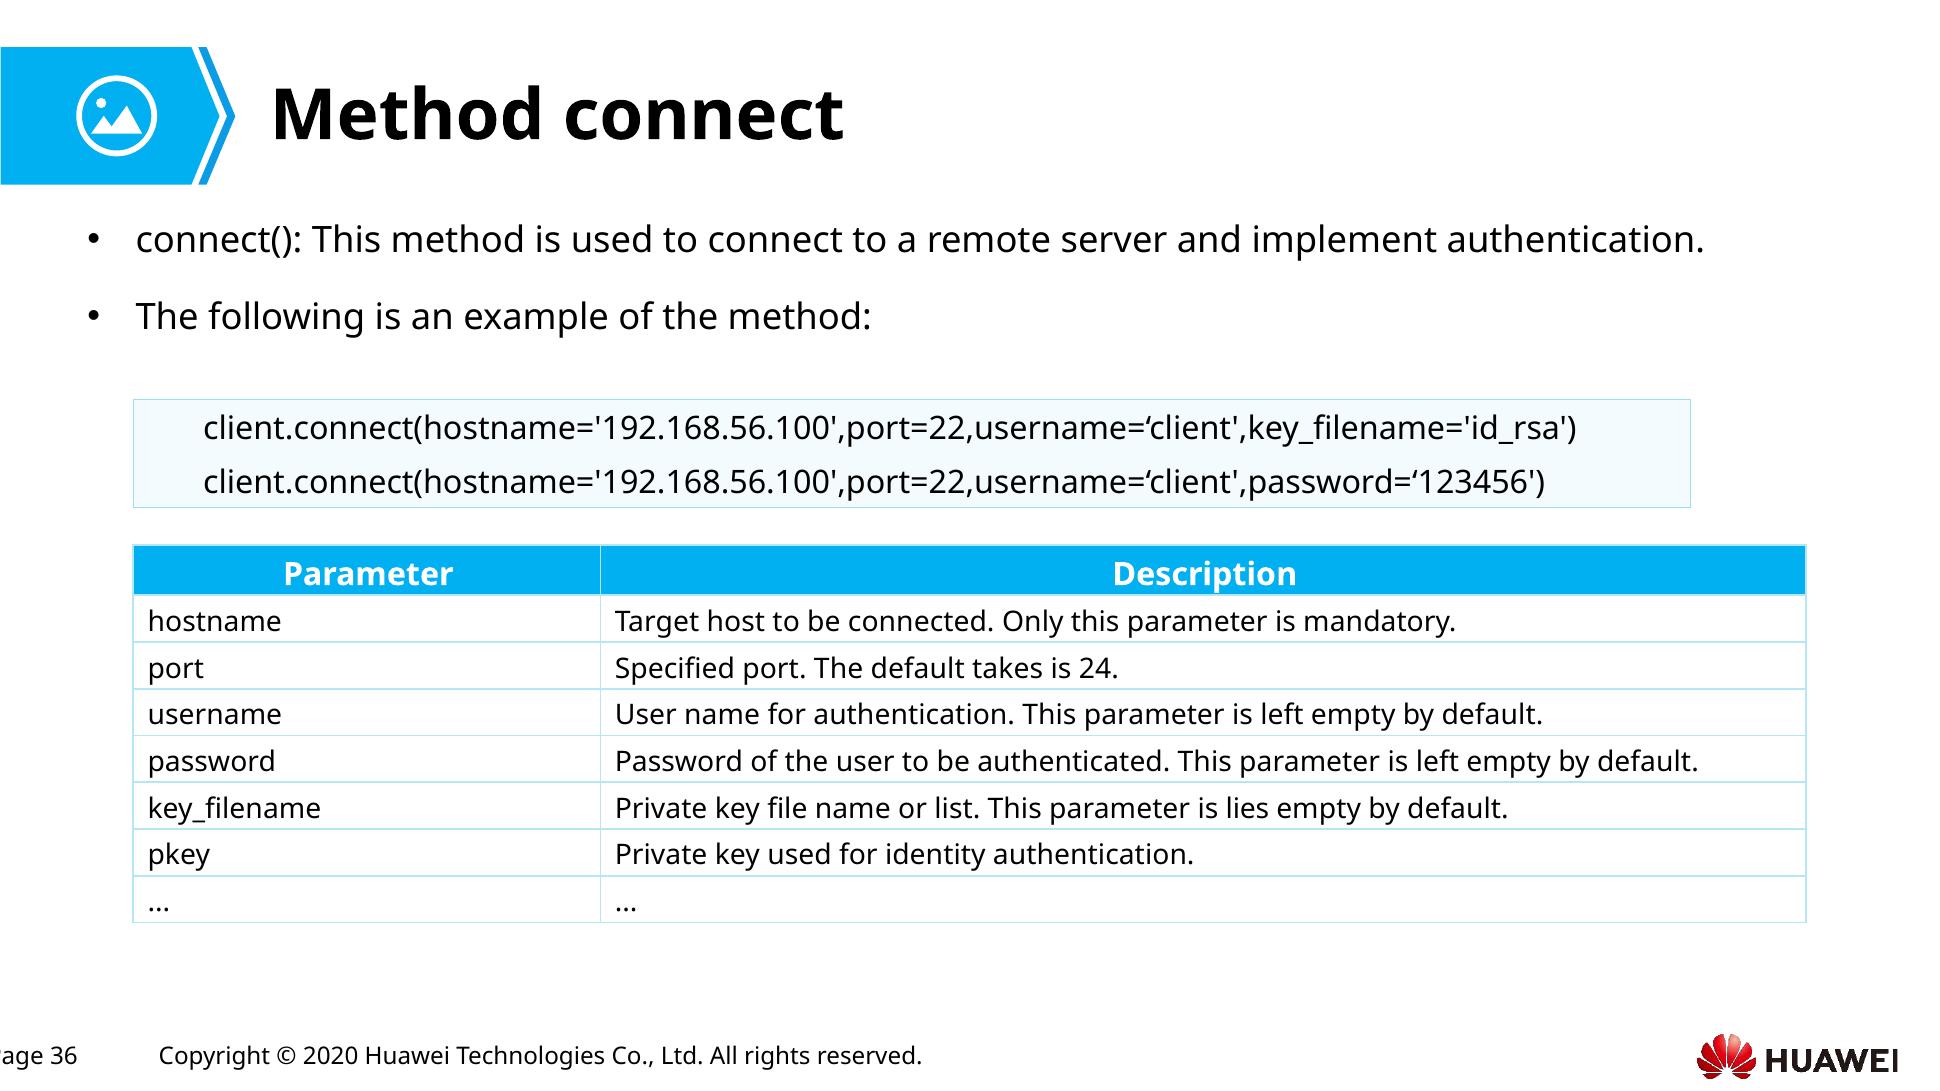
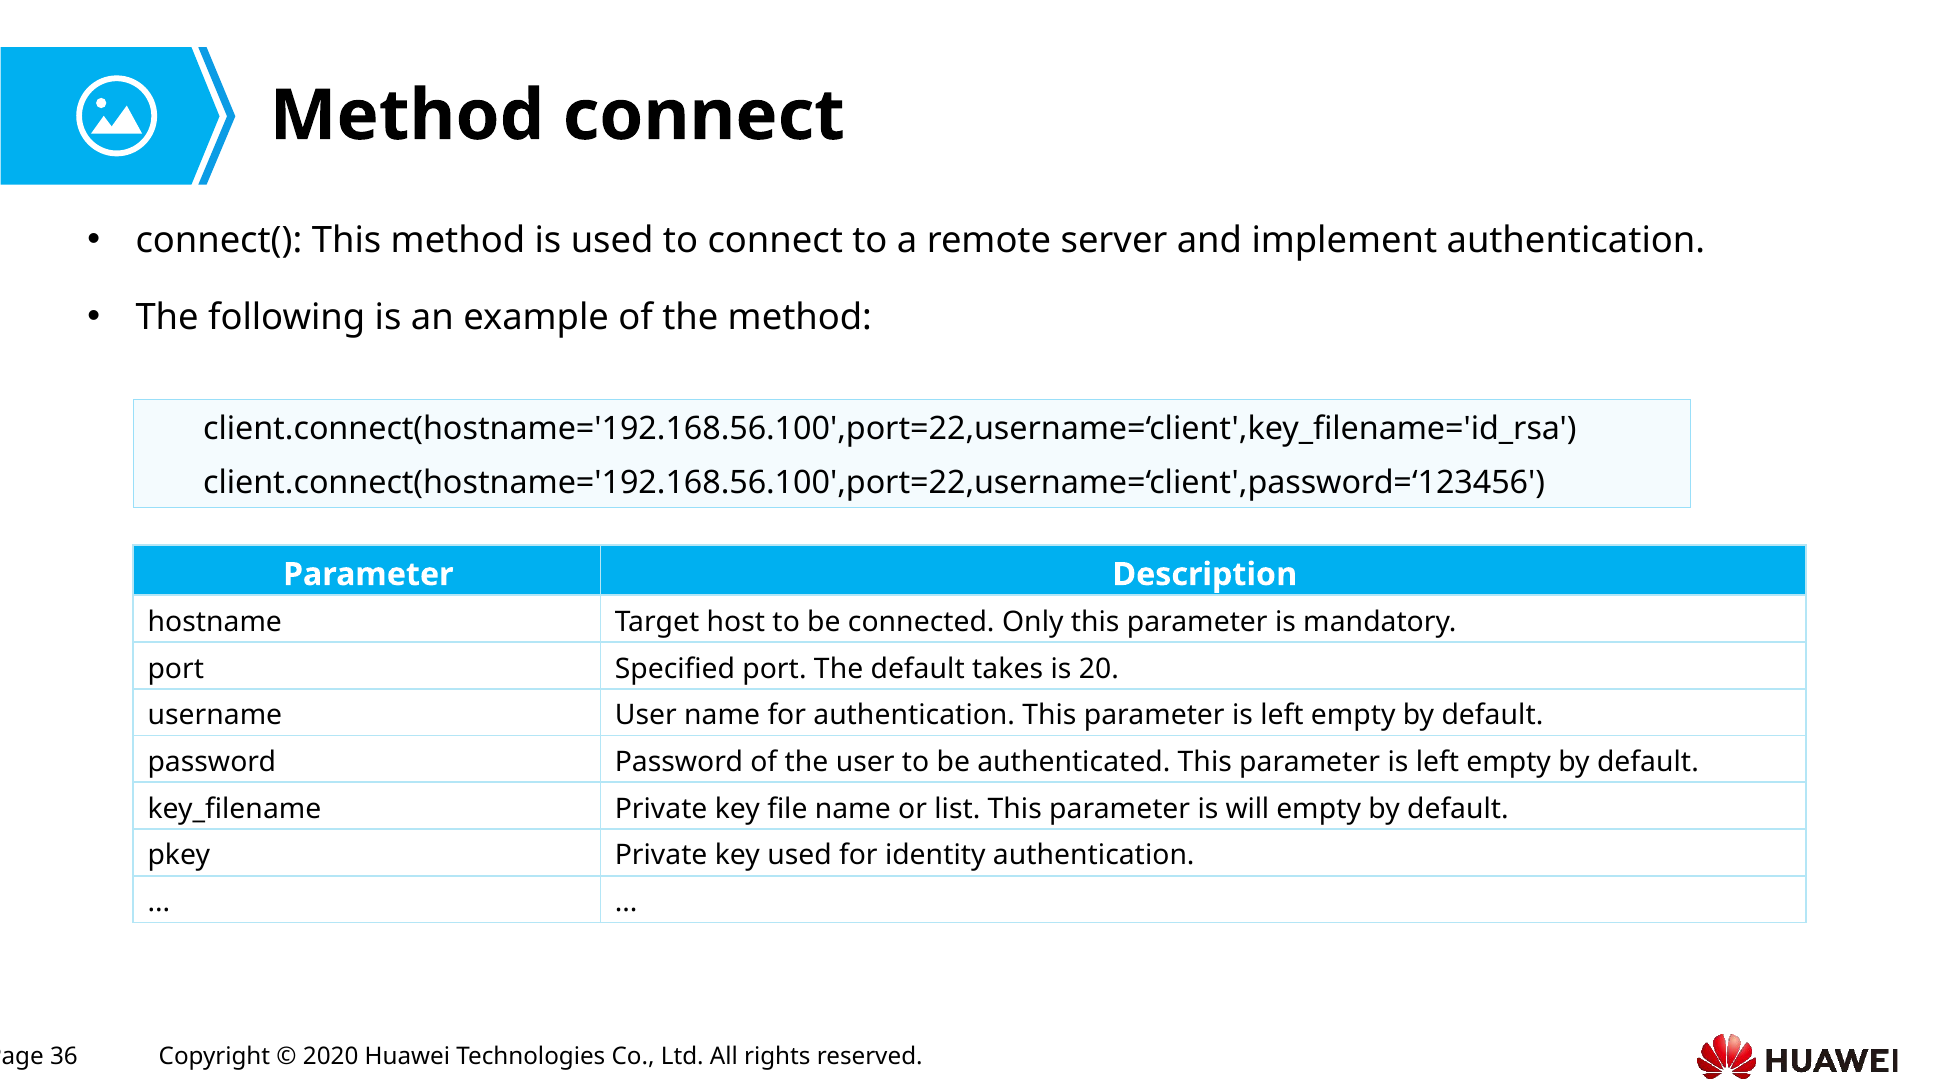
24: 24 -> 20 (1099, 669)
lies: lies -> will (1247, 809)
